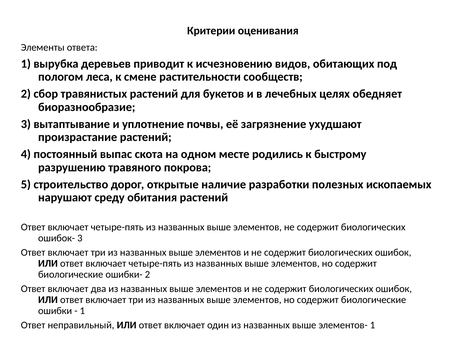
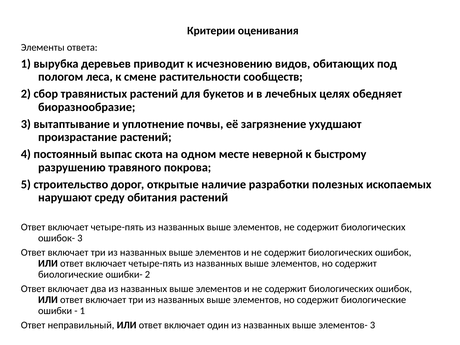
родились: родились -> неверной (278, 154)
элементов- 1: 1 -> 3 (373, 325)
